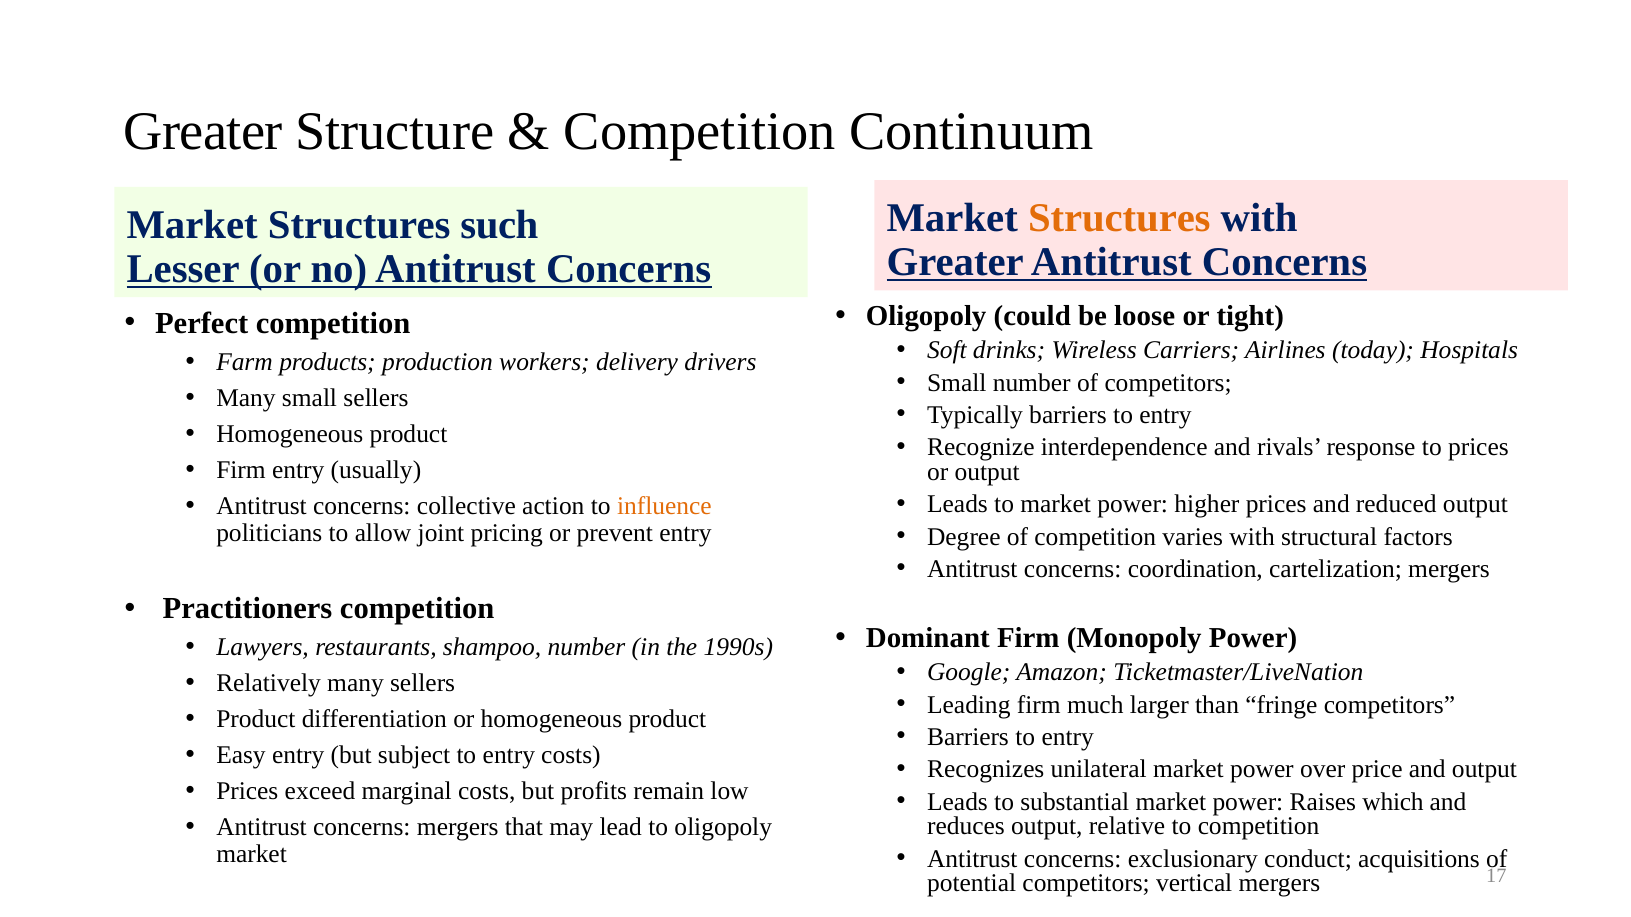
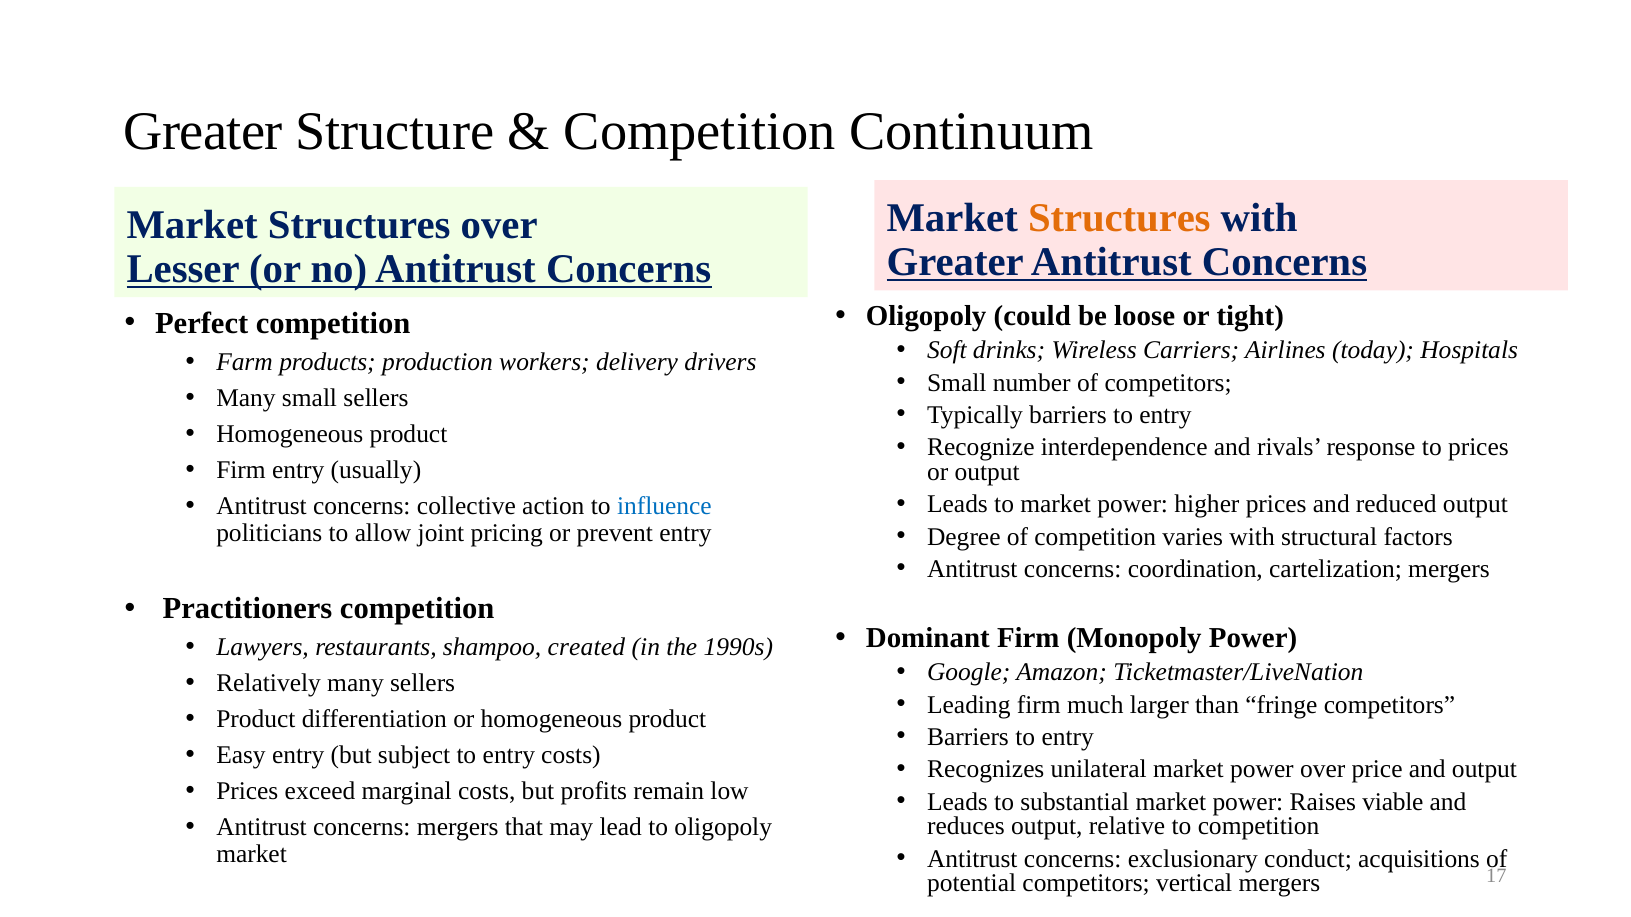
Structures such: such -> over (499, 225)
influence colour: orange -> blue (664, 506)
shampoo number: number -> created (586, 647)
which: which -> viable (1393, 802)
